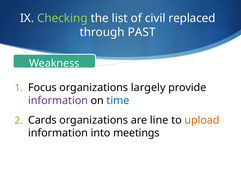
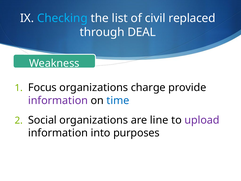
Checking colour: light green -> light blue (62, 18)
PAST: PAST -> DEAL (142, 32)
largely: largely -> charge (148, 87)
Cards: Cards -> Social (42, 120)
upload colour: orange -> purple (202, 120)
meetings: meetings -> purposes (136, 133)
